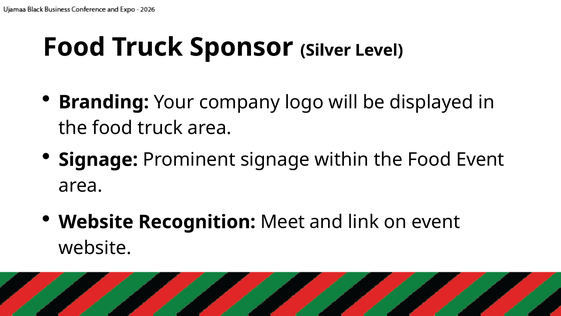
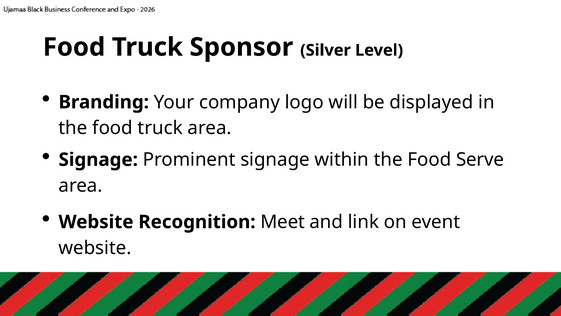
Food Event: Event -> Serve (480, 160)
